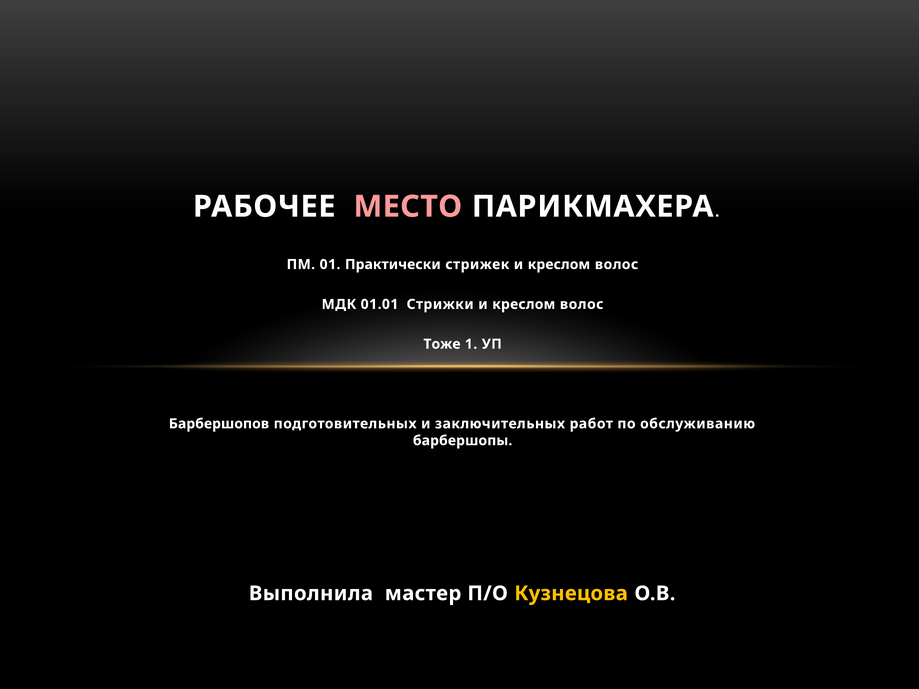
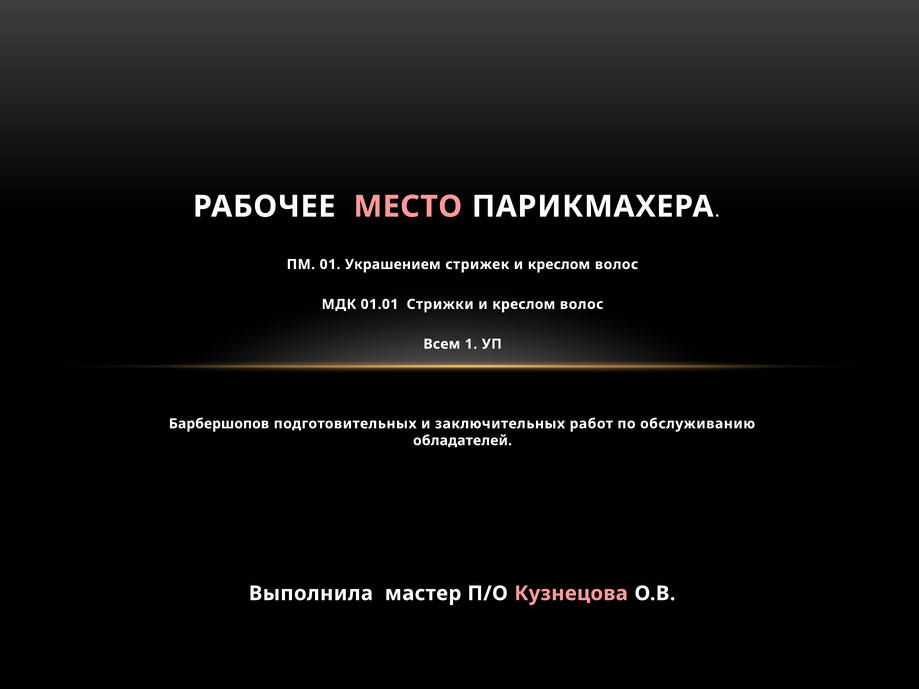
Практически: Практически -> Украшением (393, 265)
Тоже: Тоже -> Всем (442, 344)
барбершопы: барбершопы -> обладателей (463, 441)
Кузнецова colour: yellow -> pink (571, 594)
